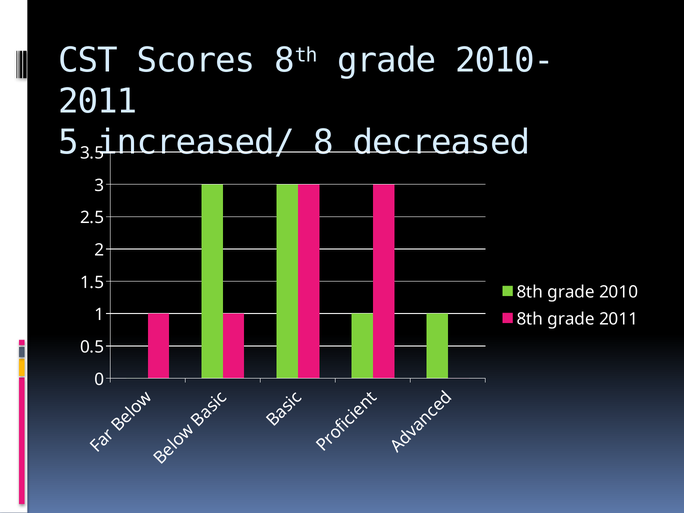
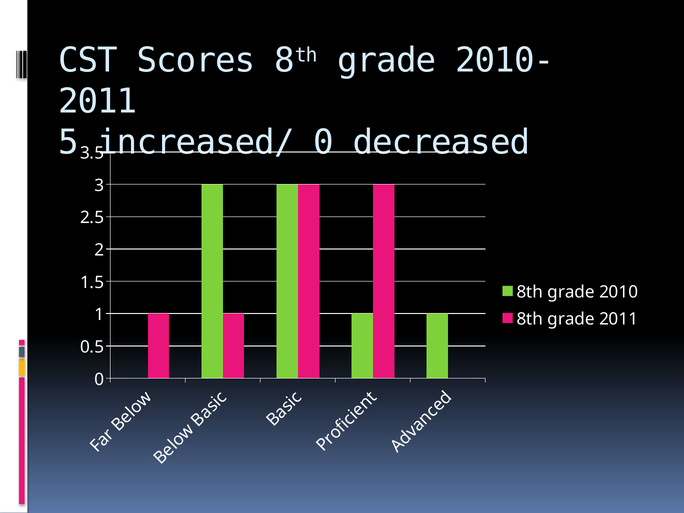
increased/ 8: 8 -> 0 (324, 143)
